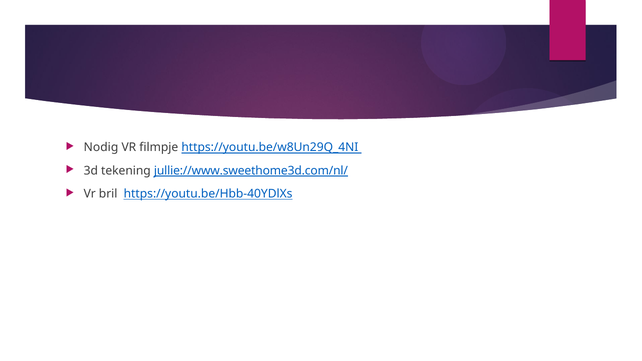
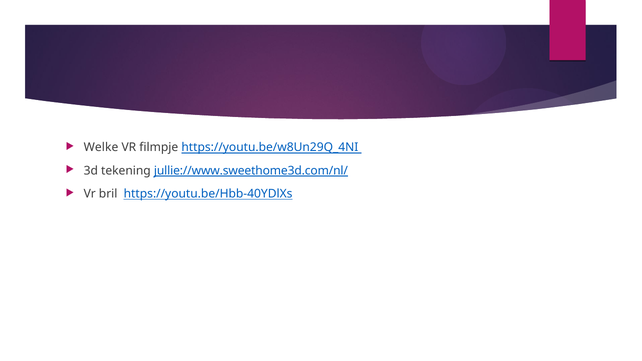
Nodig: Nodig -> Welke (101, 148)
